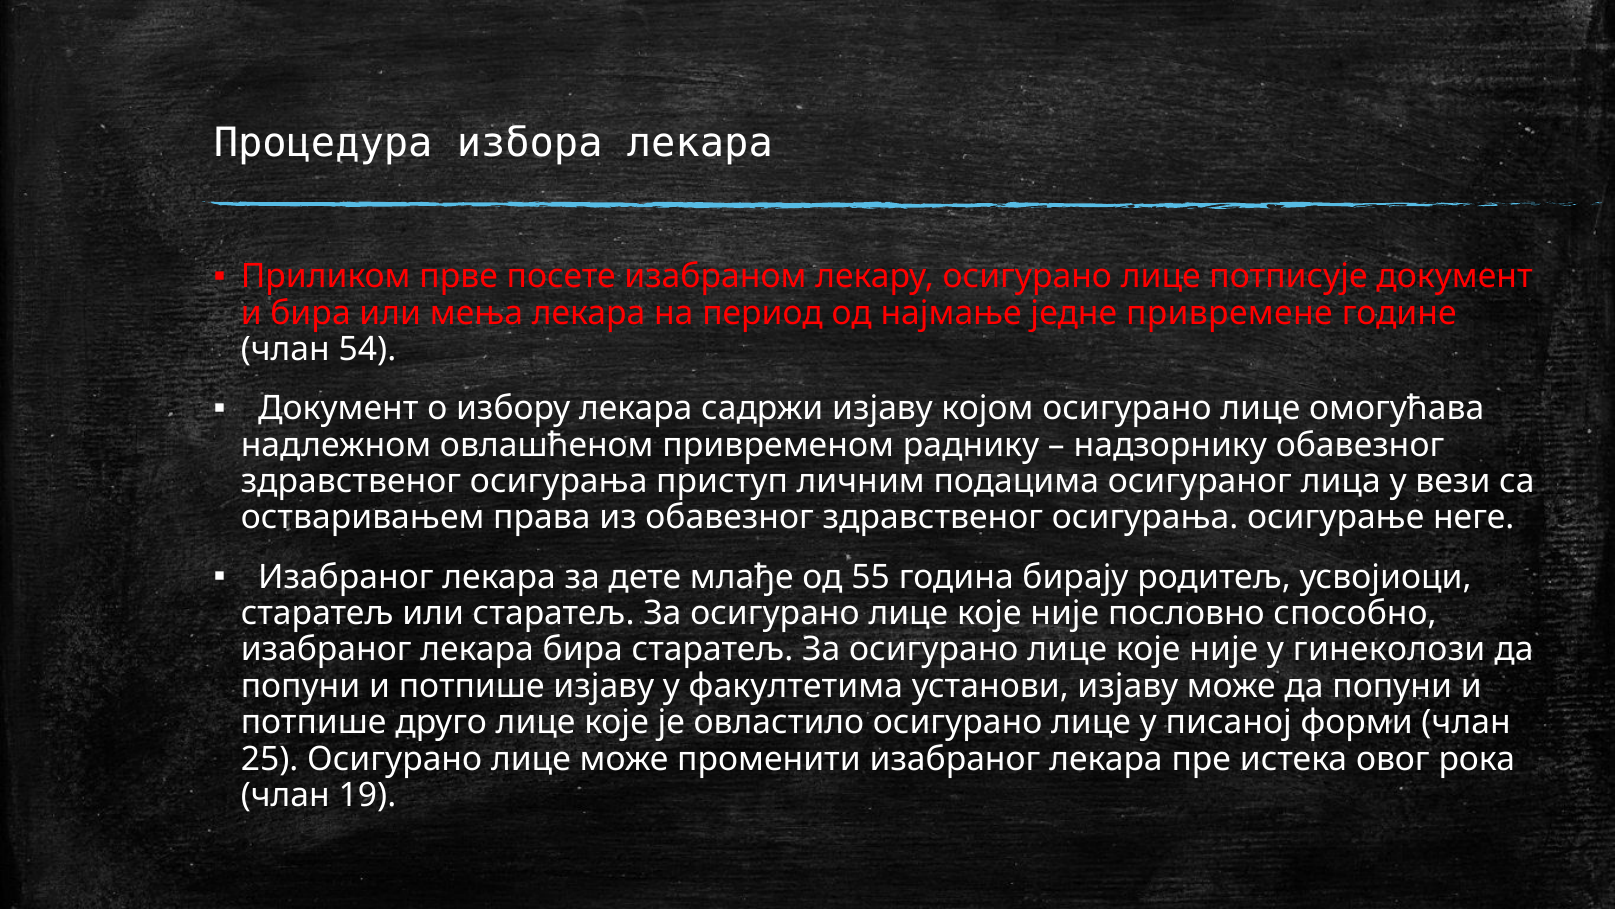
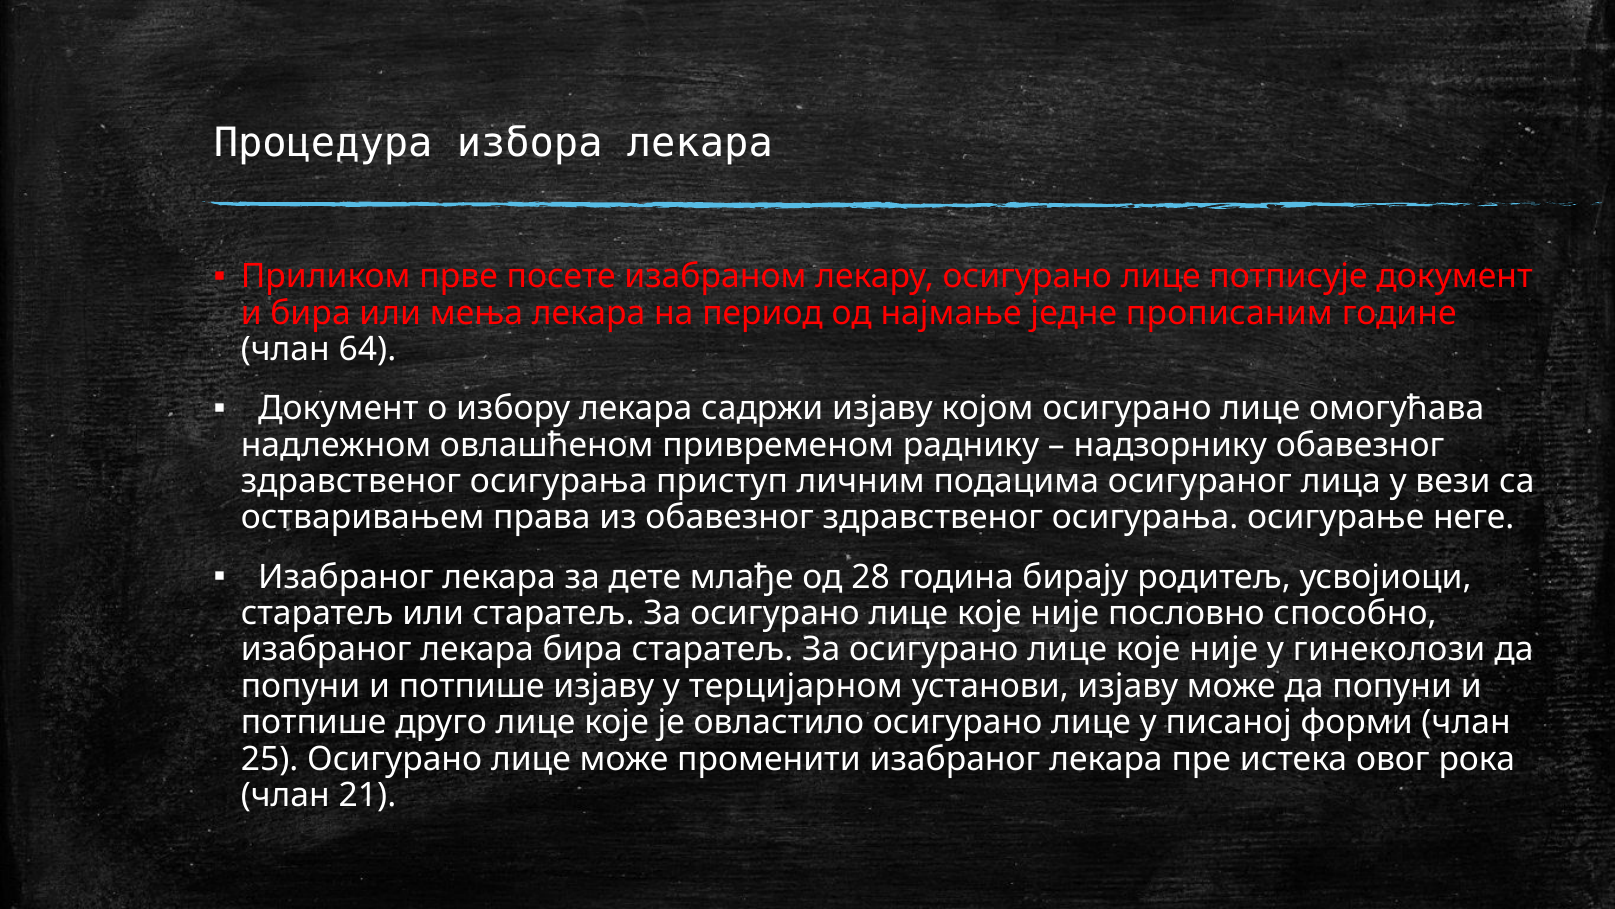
привремене: привремене -> прописаним (1229, 313)
54: 54 -> 64 (368, 349)
55: 55 -> 28 (871, 577)
факултетима: факултетима -> терцијарном (796, 686)
19: 19 -> 21 (368, 795)
